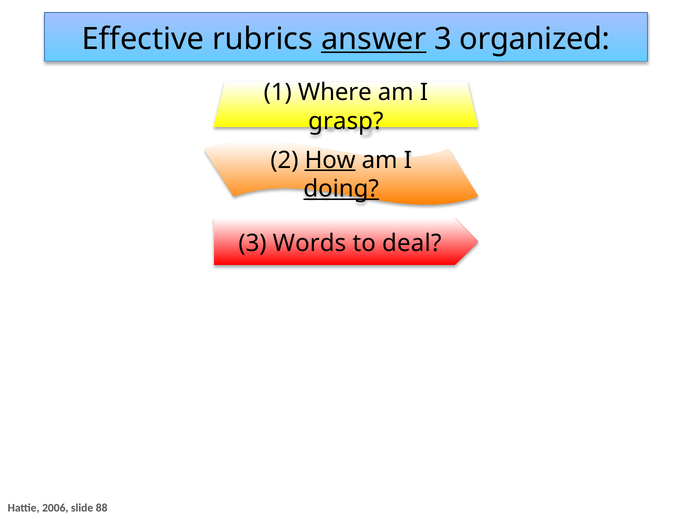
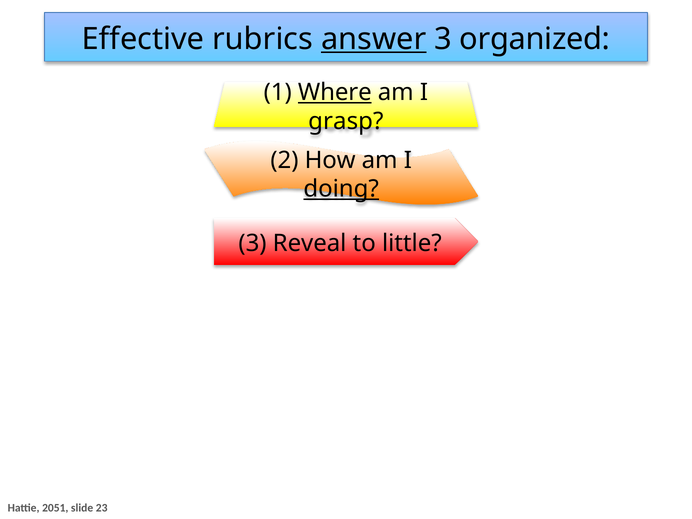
Where underline: none -> present (335, 92)
How underline: present -> none (330, 160)
Words: Words -> Reveal (310, 243)
deal: deal -> little (412, 243)
2006: 2006 -> 2051 (55, 508)
88: 88 -> 23 (102, 508)
